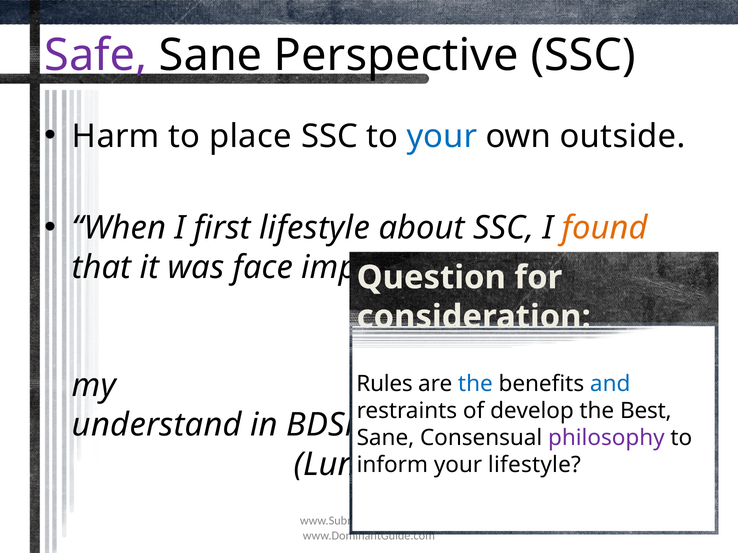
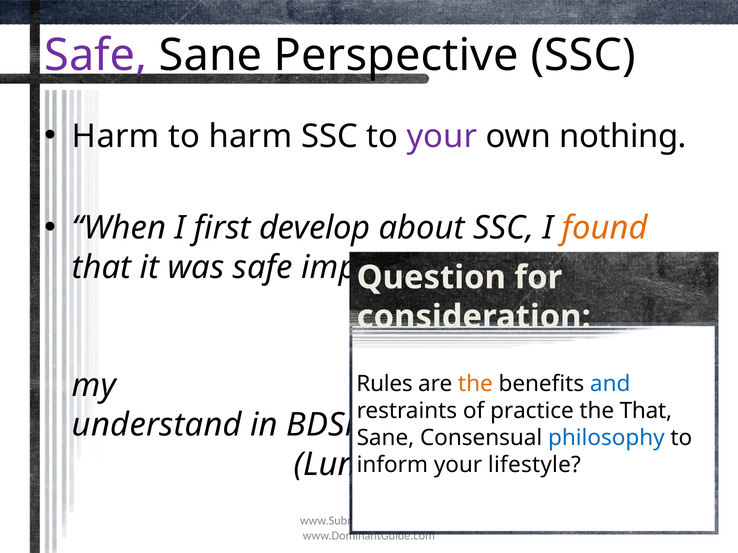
to place: place -> harm (250, 136)
your colour: blue -> purple (442, 136)
outside: outside -> nothing (623, 136)
first lifestyle: lifestyle -> develop (315, 228)
was face: face -> safe (263, 268)
the colour: blue -> orange (475, 384)
develop: develop -> practice (532, 411)
the Best: Best -> That (646, 411)
philosophy colour: purple -> blue (606, 438)
